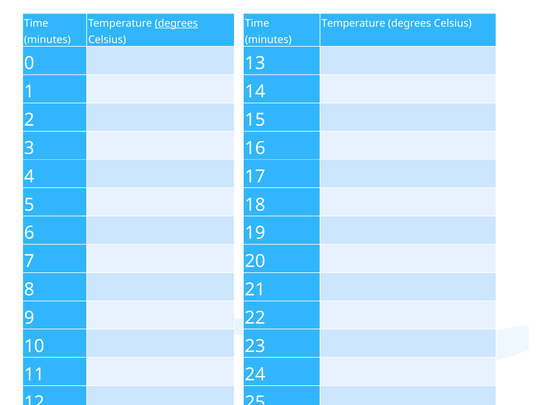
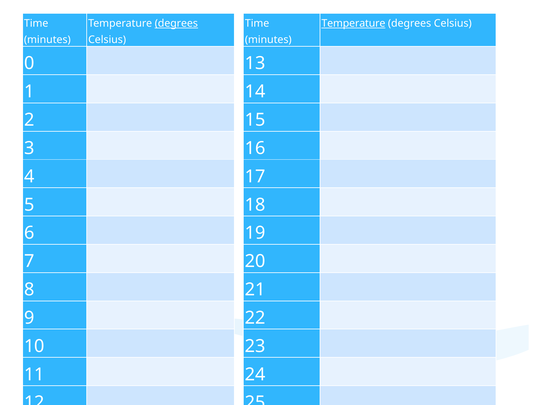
Temperature underline: none -> present (353, 23)
